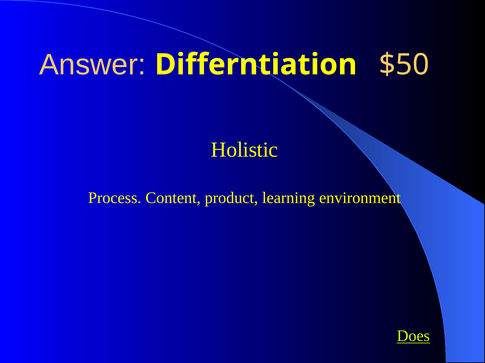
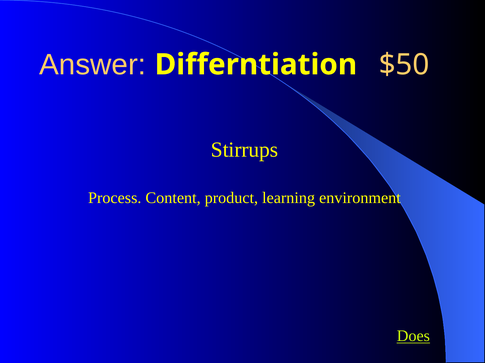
Holistic: Holistic -> Stirrups (245, 150)
